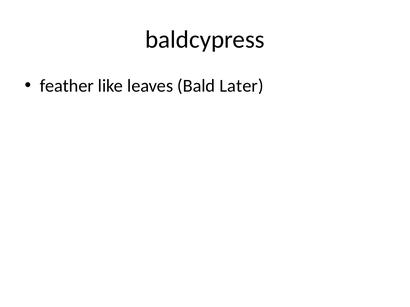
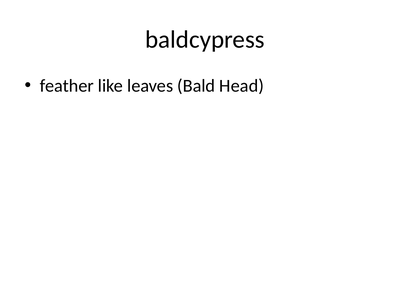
Later: Later -> Head (242, 86)
